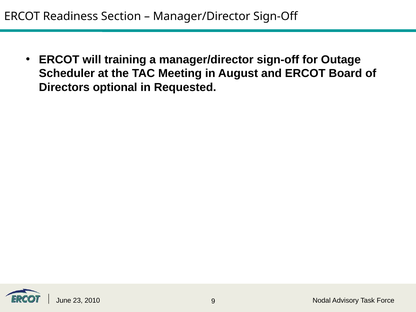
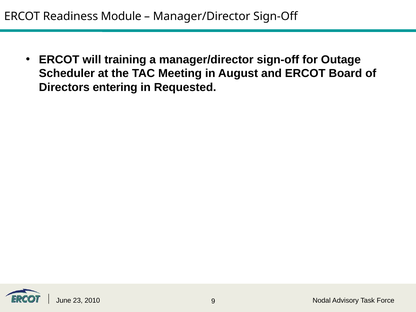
Section: Section -> Module (121, 16)
optional: optional -> entering (115, 87)
